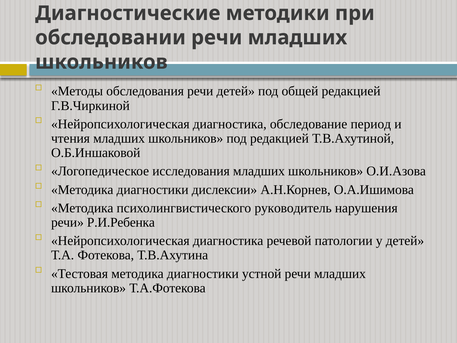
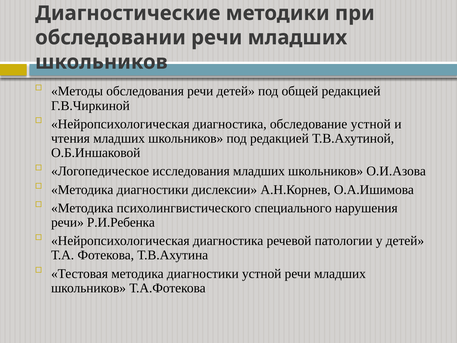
обследование период: период -> устной (371, 124)
руководитель: руководитель -> специального (293, 208)
